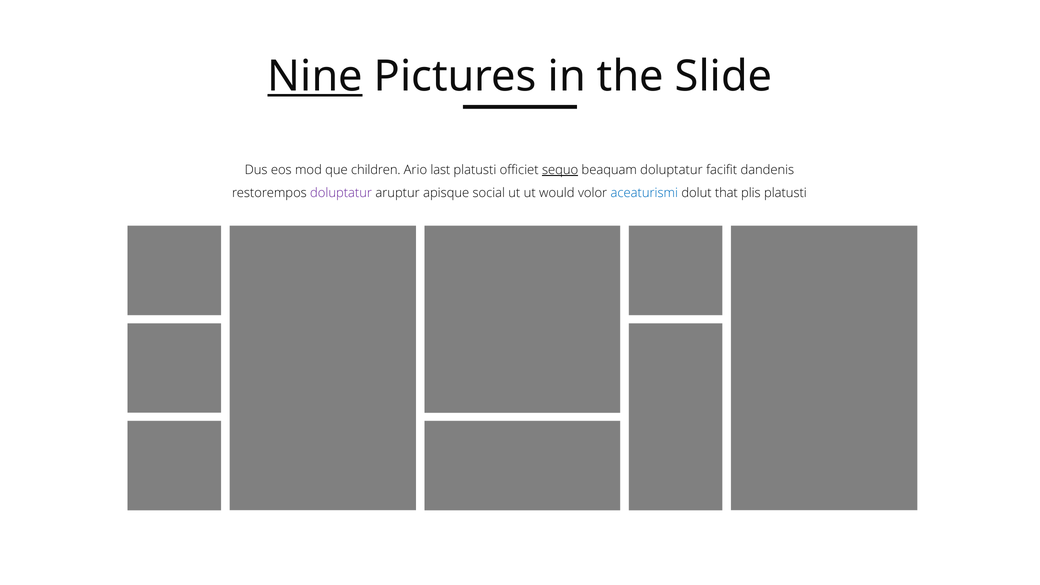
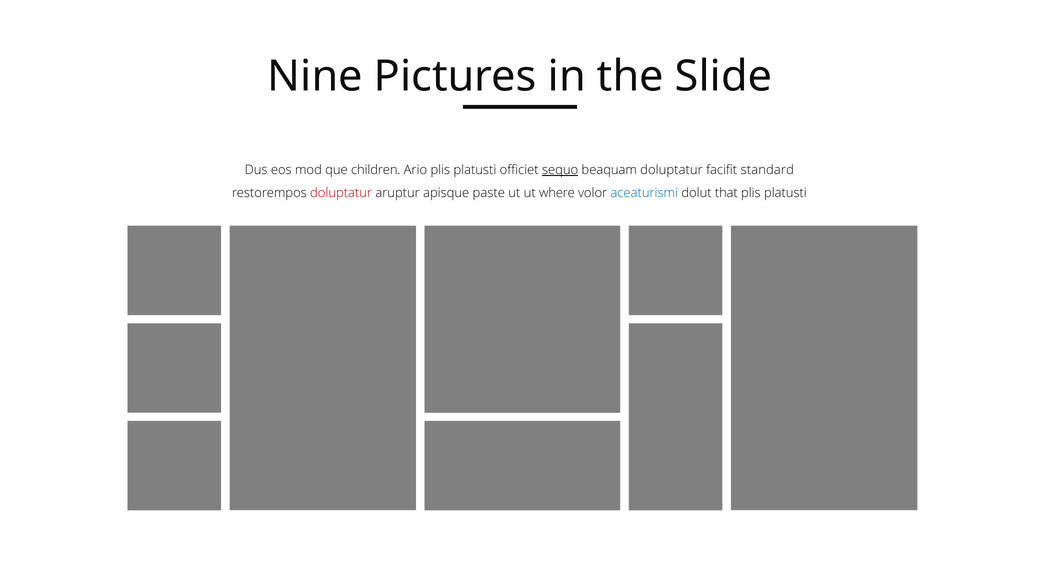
Nine underline: present -> none (315, 77)
Ario last: last -> plis (440, 170)
dandenis: dandenis -> standard (767, 170)
doluptatur colour: purple -> red (341, 193)
social: social -> paste (489, 193)
would: would -> where (557, 193)
